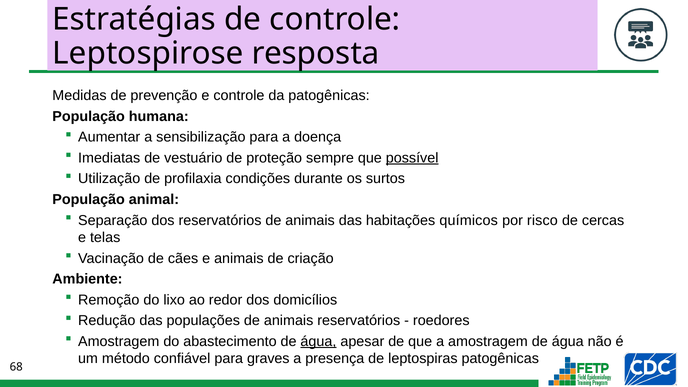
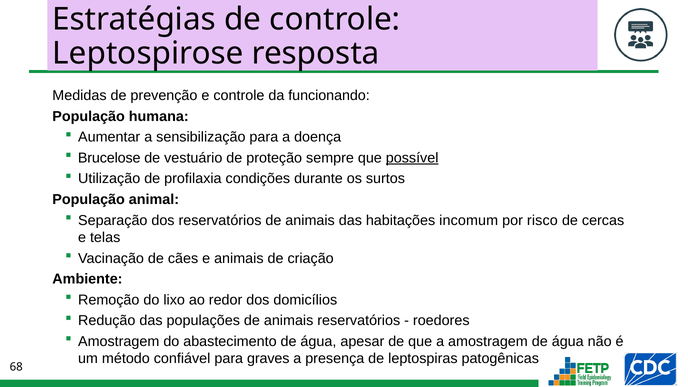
da patogênicas: patogênicas -> funcionando (329, 96)
Imediatas: Imediatas -> Brucelose (109, 158)
químicos: químicos -> incomum (469, 220)
água underline: present -> none (318, 341)
